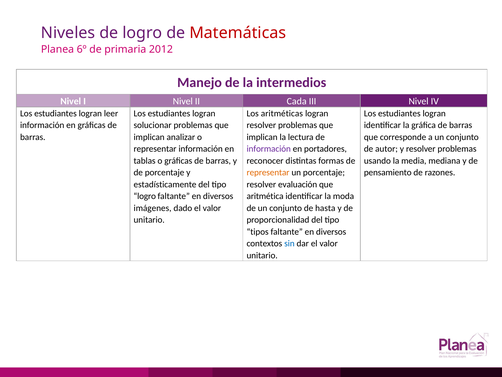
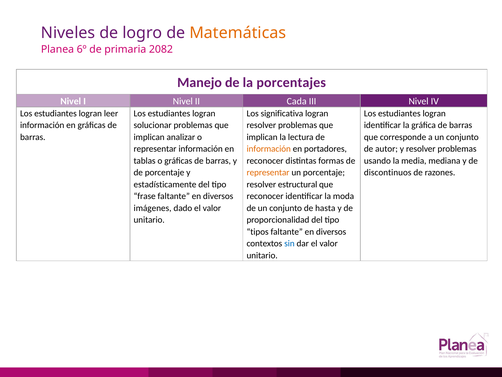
Matemáticas colour: red -> orange (238, 33)
2012: 2012 -> 2082 (161, 49)
intermedios: intermedios -> porcentajes (291, 82)
aritméticas: aritméticas -> significativa (282, 113)
información colour: purple -> orange (269, 149)
pensamiento: pensamiento -> discontinuos (388, 172)
evaluación: evaluación -> estructural (298, 184)
logro: logro -> frase (145, 196)
aritmética: aritmética -> reconocer (265, 196)
